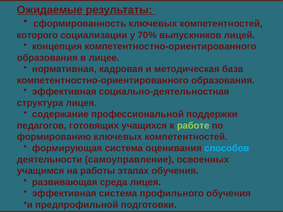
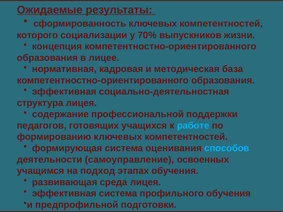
лицей: лицей -> жизни (239, 35)
работе colour: light green -> light blue (193, 126)
работы: работы -> подход (98, 171)
